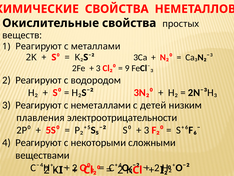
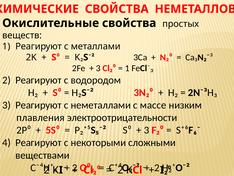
9: 9 -> 1 (127, 68)
детей: детей -> массе (153, 105)
